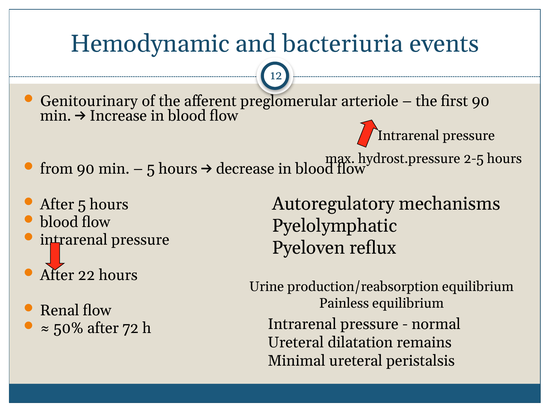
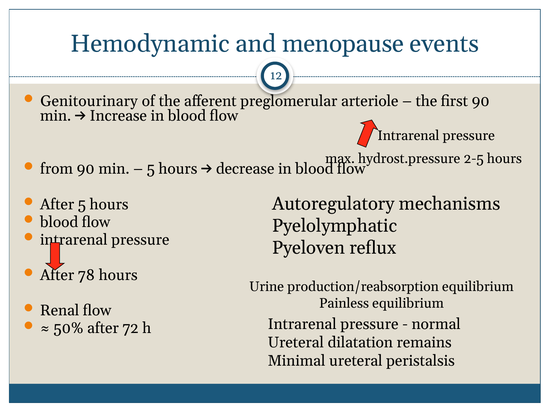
bacteriuria: bacteriuria -> menopause (343, 44)
22: 22 -> 78 (86, 275)
